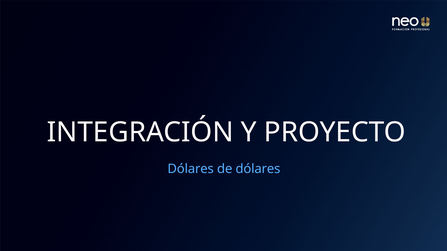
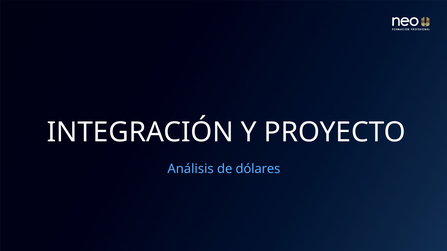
Dólares: Dólares -> Análisis (191, 169)
